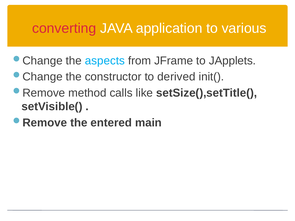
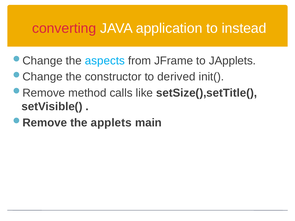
various: various -> instead (244, 28)
entered: entered -> applets (111, 123)
